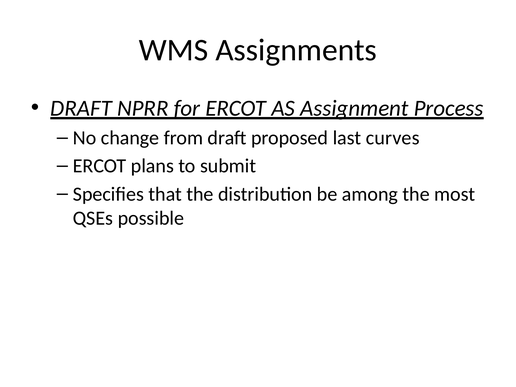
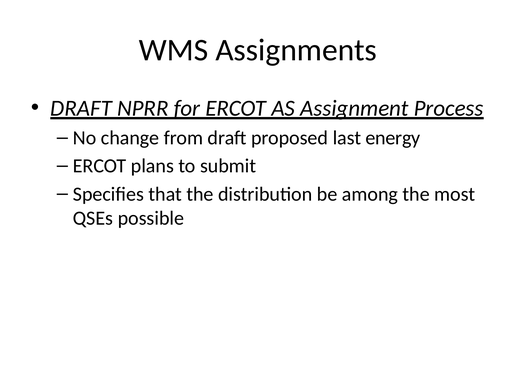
curves: curves -> energy (393, 138)
